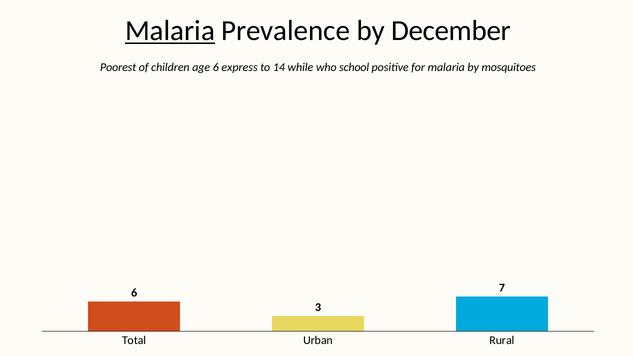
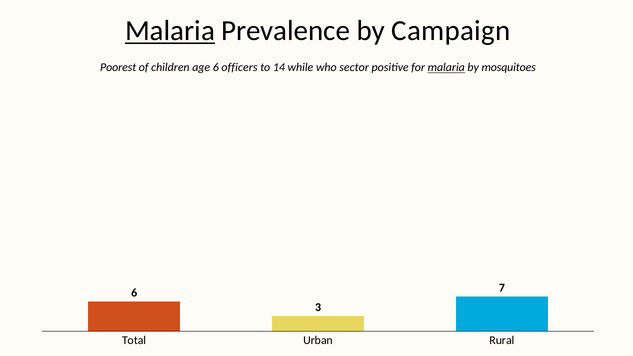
December: December -> Campaign (451, 31)
express: express -> officers (240, 68)
school: school -> sector (354, 68)
malaria underline: none -> present (446, 68)
